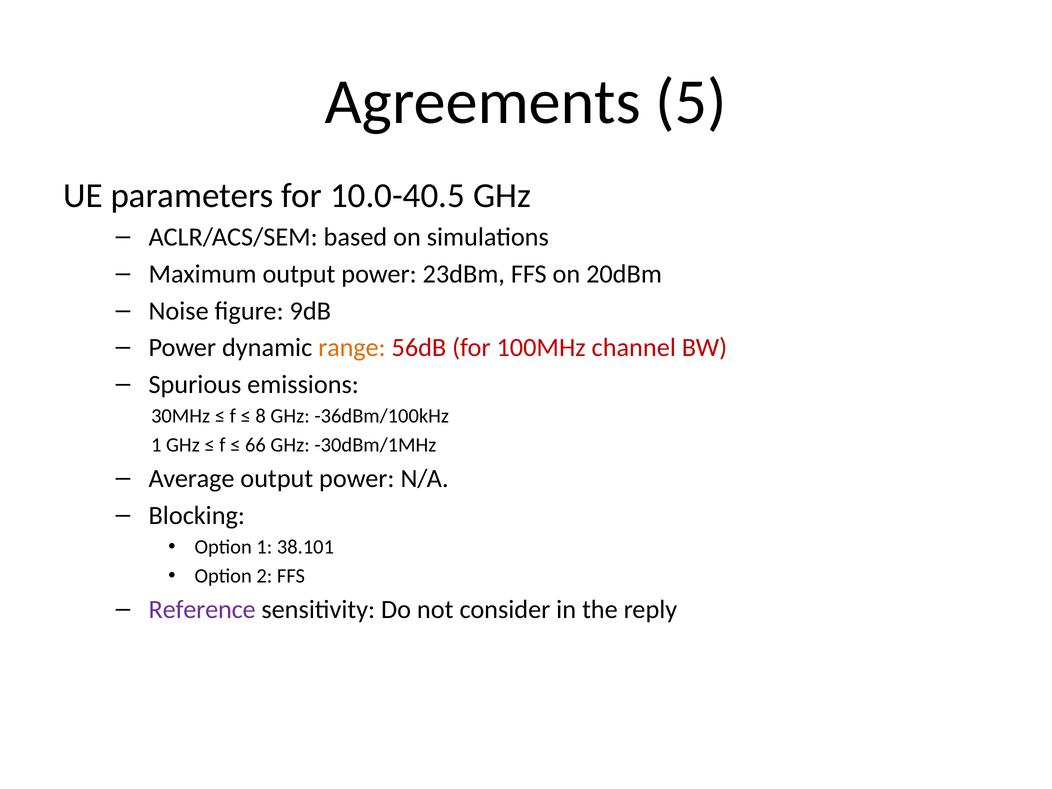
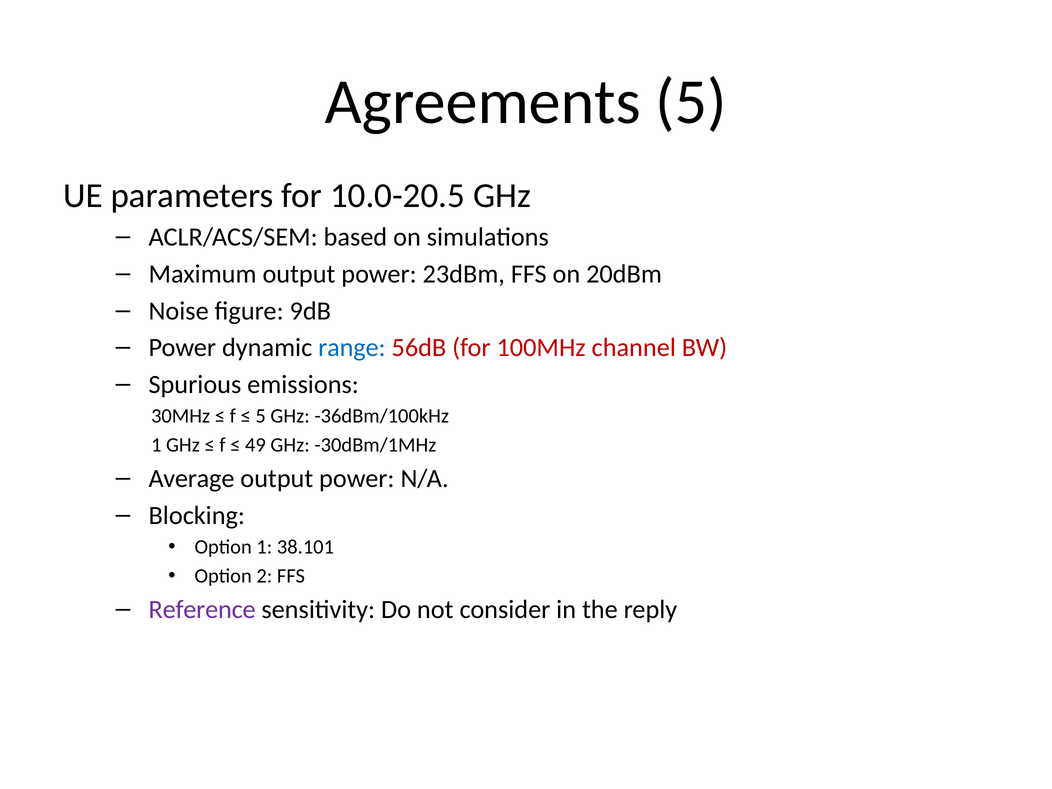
10.0-40.5: 10.0-40.5 -> 10.0-20.5 (398, 196)
range colour: orange -> blue (352, 348)
8: 8 -> 5 (261, 416)
66: 66 -> 49 (255, 445)
